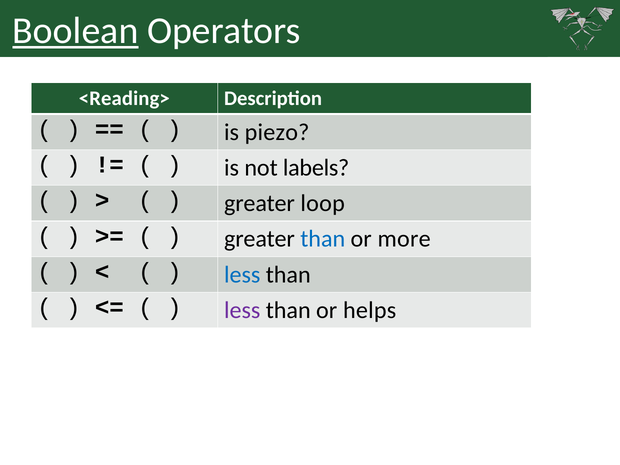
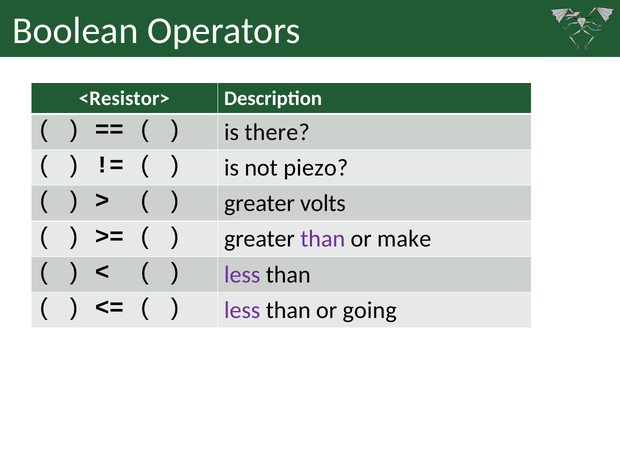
Boolean underline: present -> none (75, 31)
<Reading>: <Reading> -> <Resistor> (124, 99)
piezo: piezo -> there (277, 132)
labels: labels -> piezo (316, 168)
loop: loop -> volts (323, 203)
than colour: blue -> purple (323, 239)
more: more -> make (404, 239)
less colour: blue -> purple (242, 275)
helps: helps -> going (370, 310)
